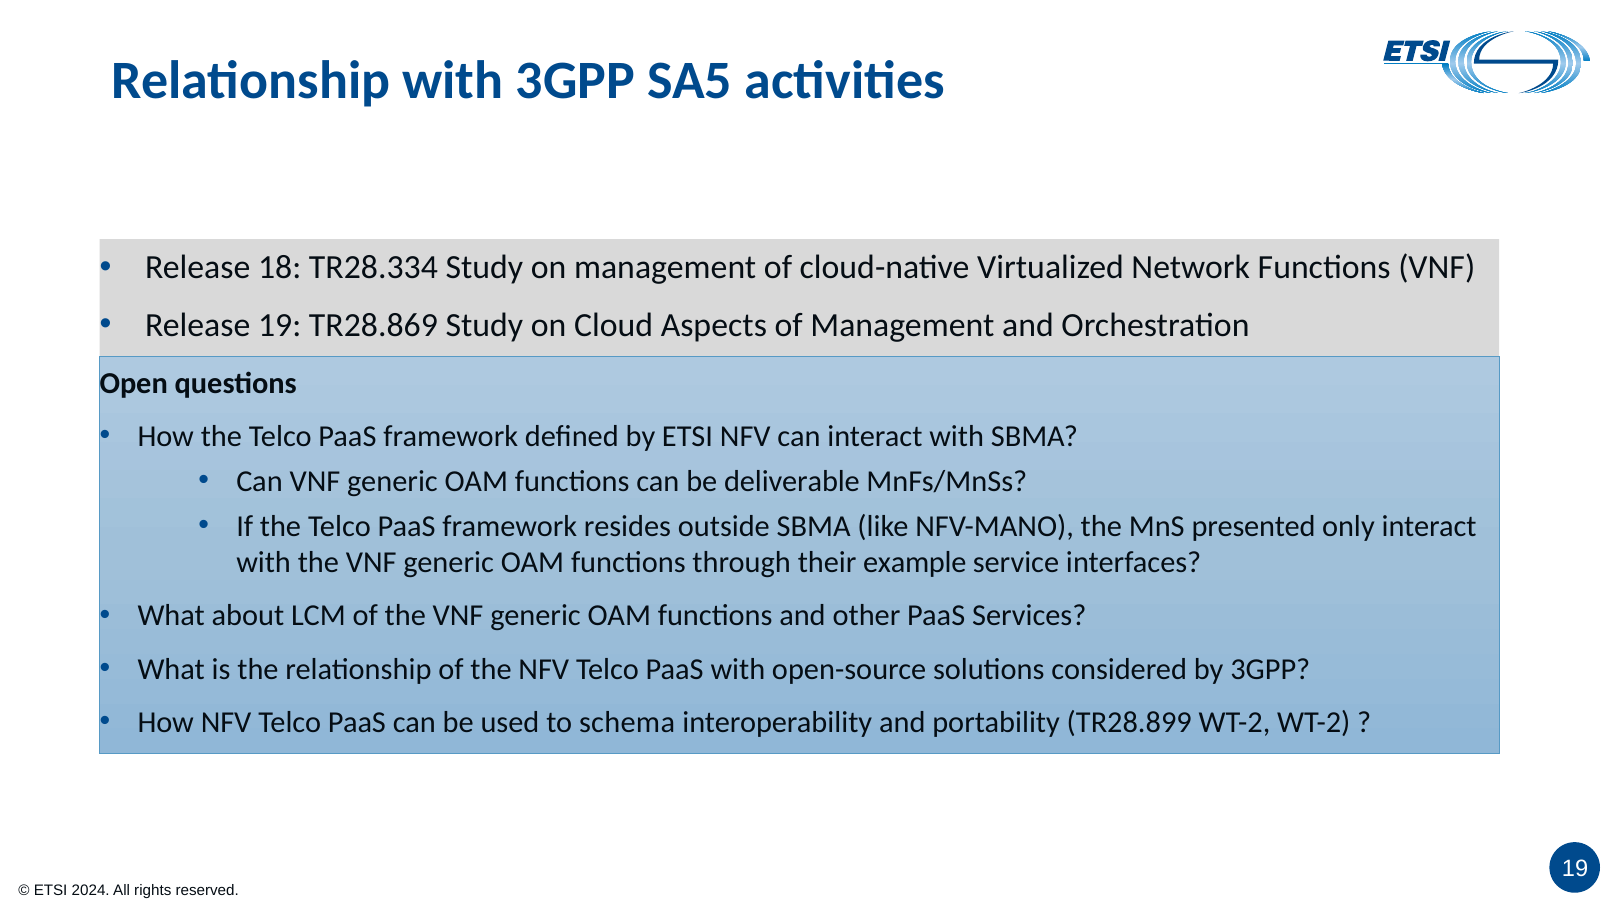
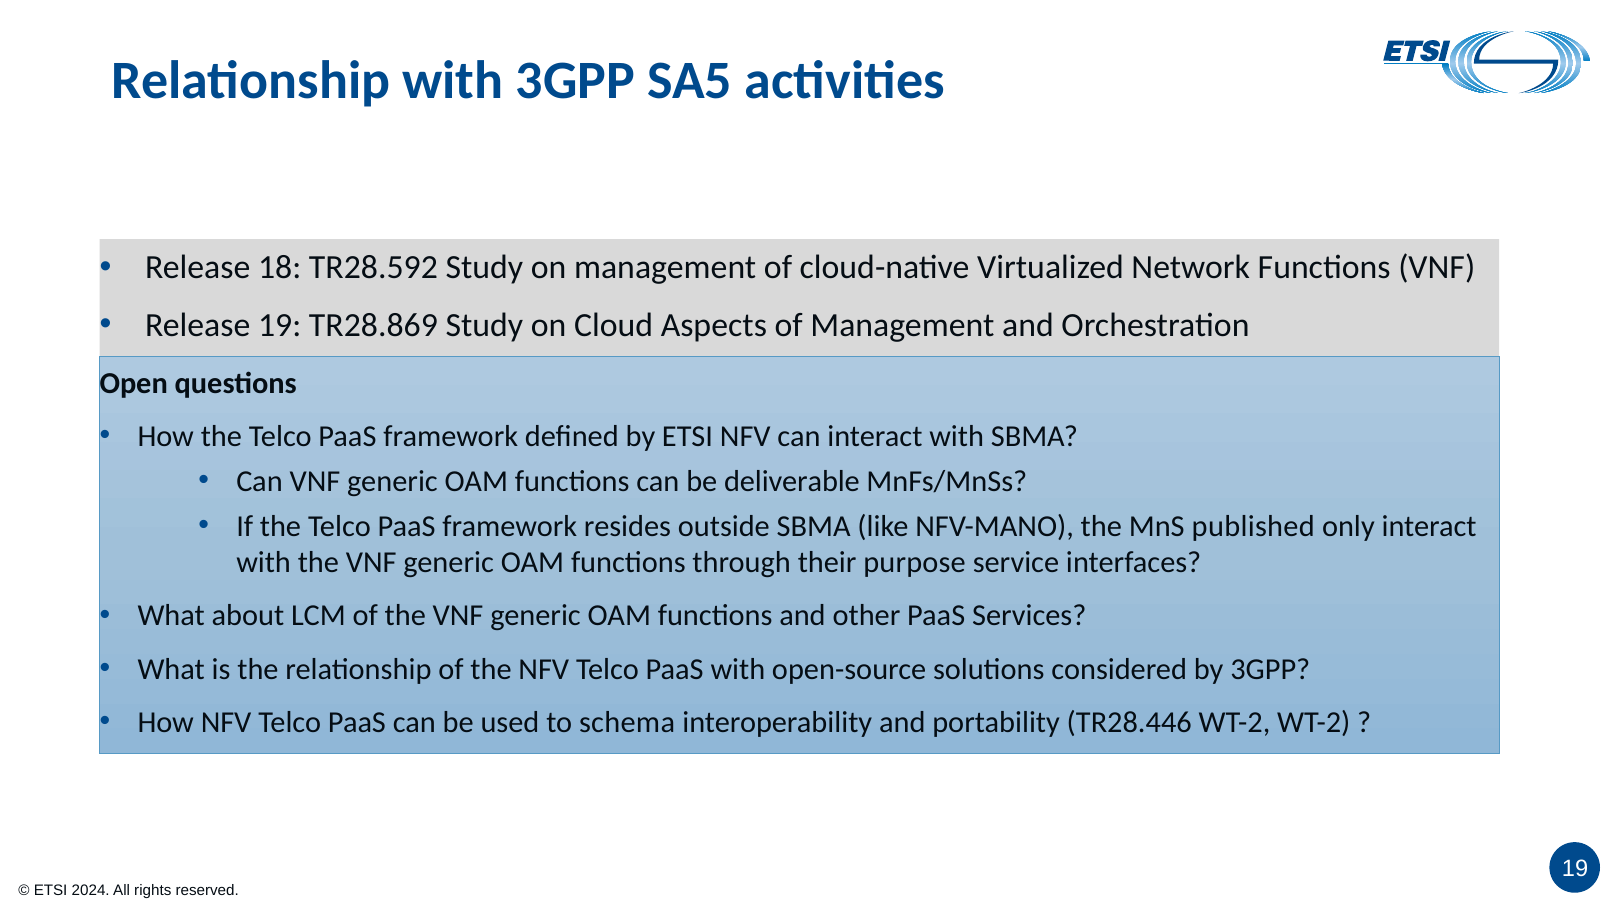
TR28.334: TR28.334 -> TR28.592 (373, 268)
presented: presented -> published (1253, 526)
example: example -> purpose (915, 563)
TR28.899: TR28.899 -> TR28.446 (1129, 723)
